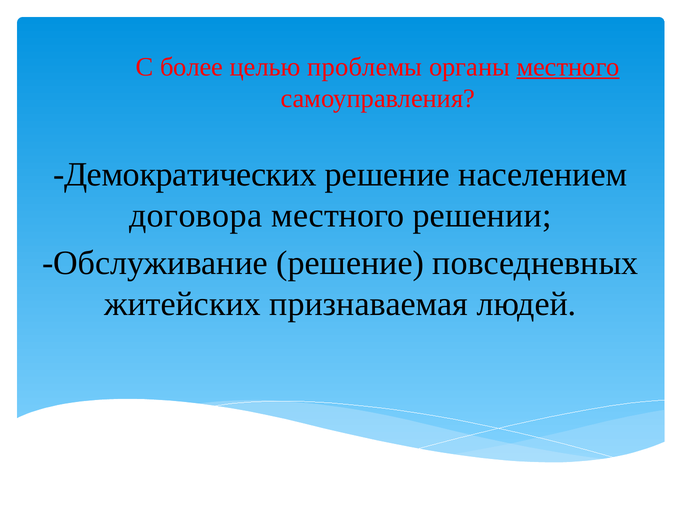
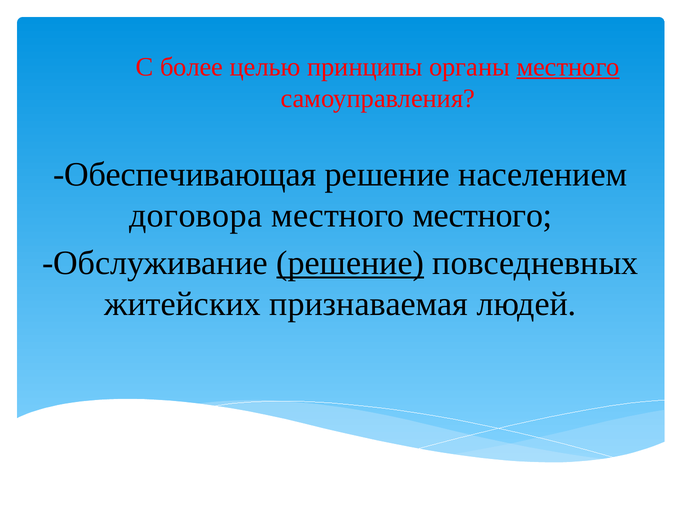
проблемы: проблемы -> принципы (365, 67)
Демократических: Демократических -> Обеспечивающая (185, 174)
местного решении: решении -> местного (482, 215)
решение underline: none -> present (350, 263)
